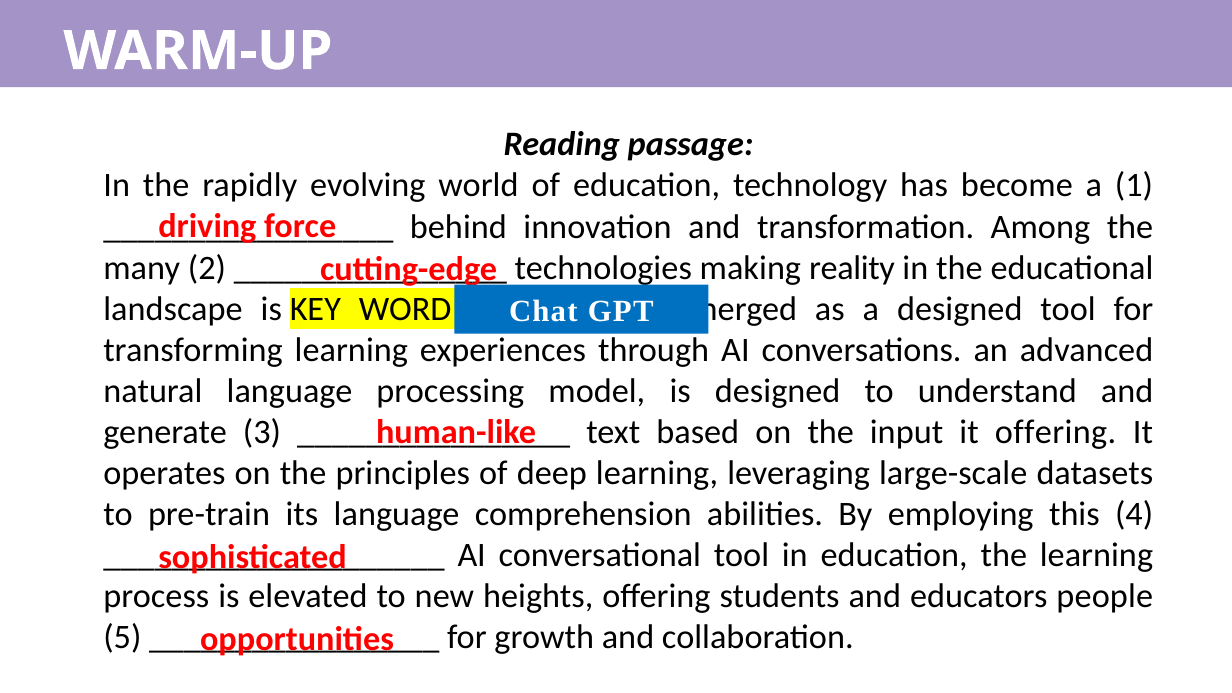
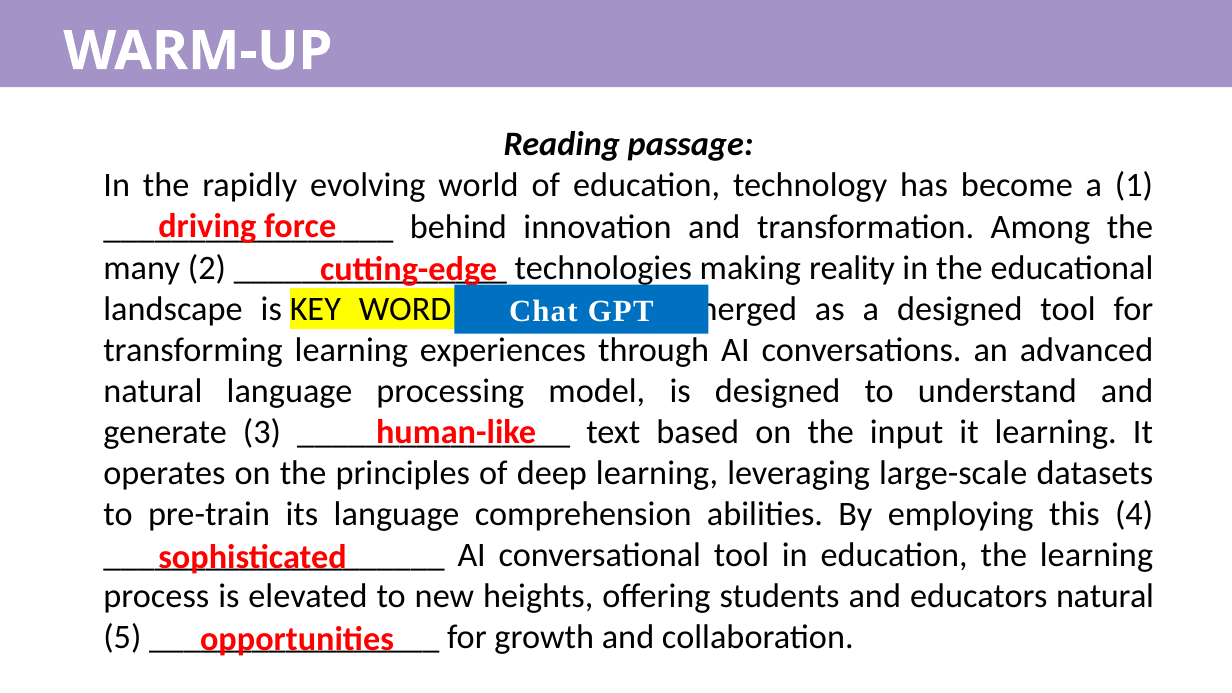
it offering: offering -> learning (1056, 432)
educators people: people -> natural (1105, 596)
